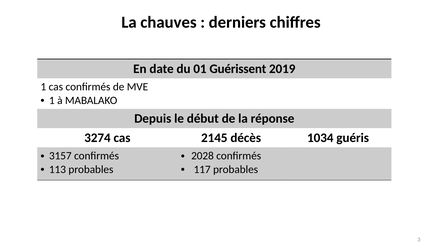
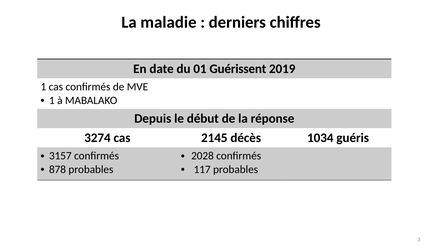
chauves: chauves -> maladie (168, 22)
113: 113 -> 878 (57, 169)
